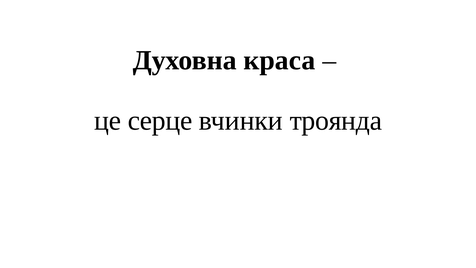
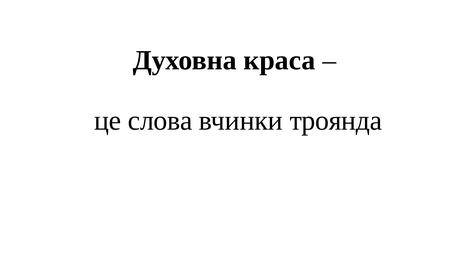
серце: серце -> слова (160, 120)
